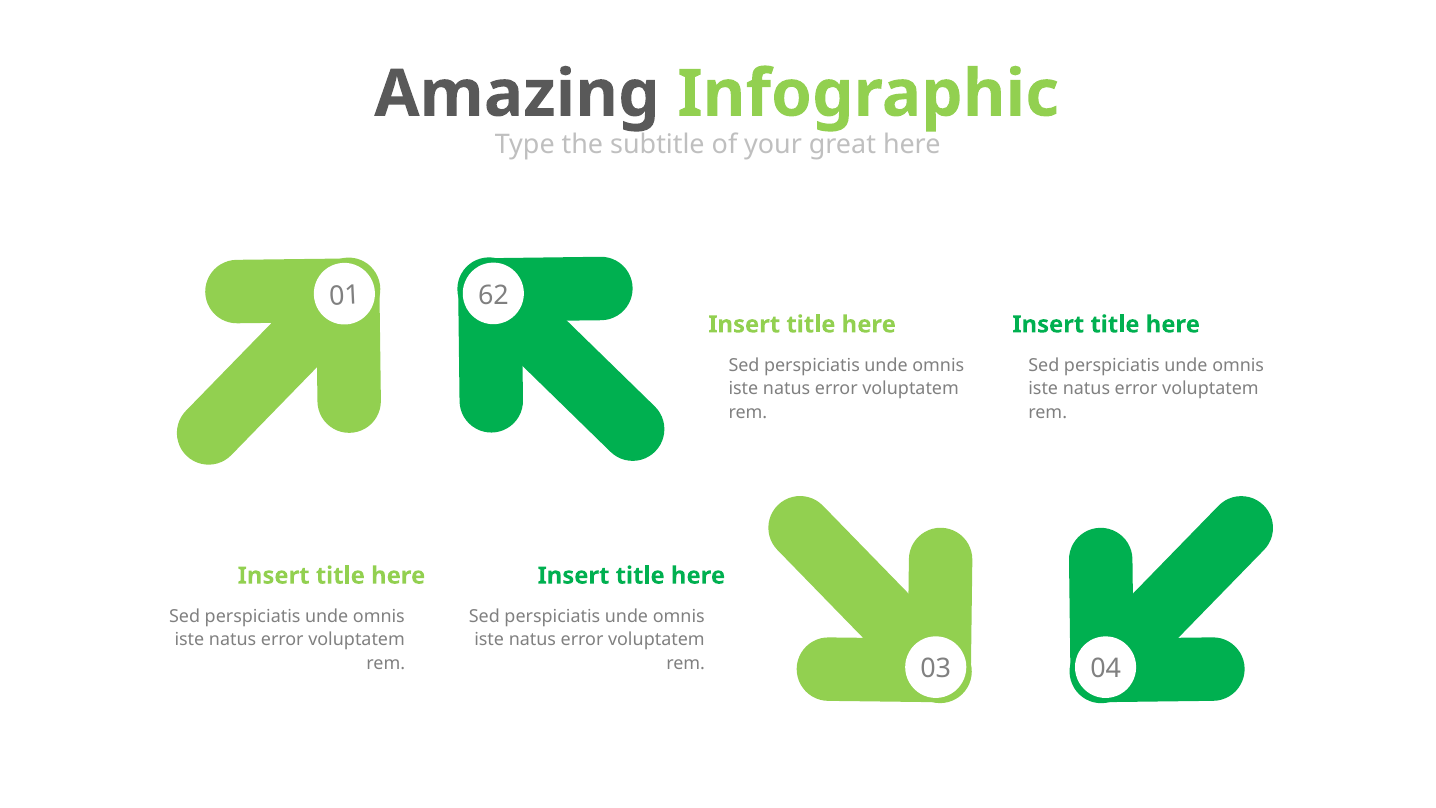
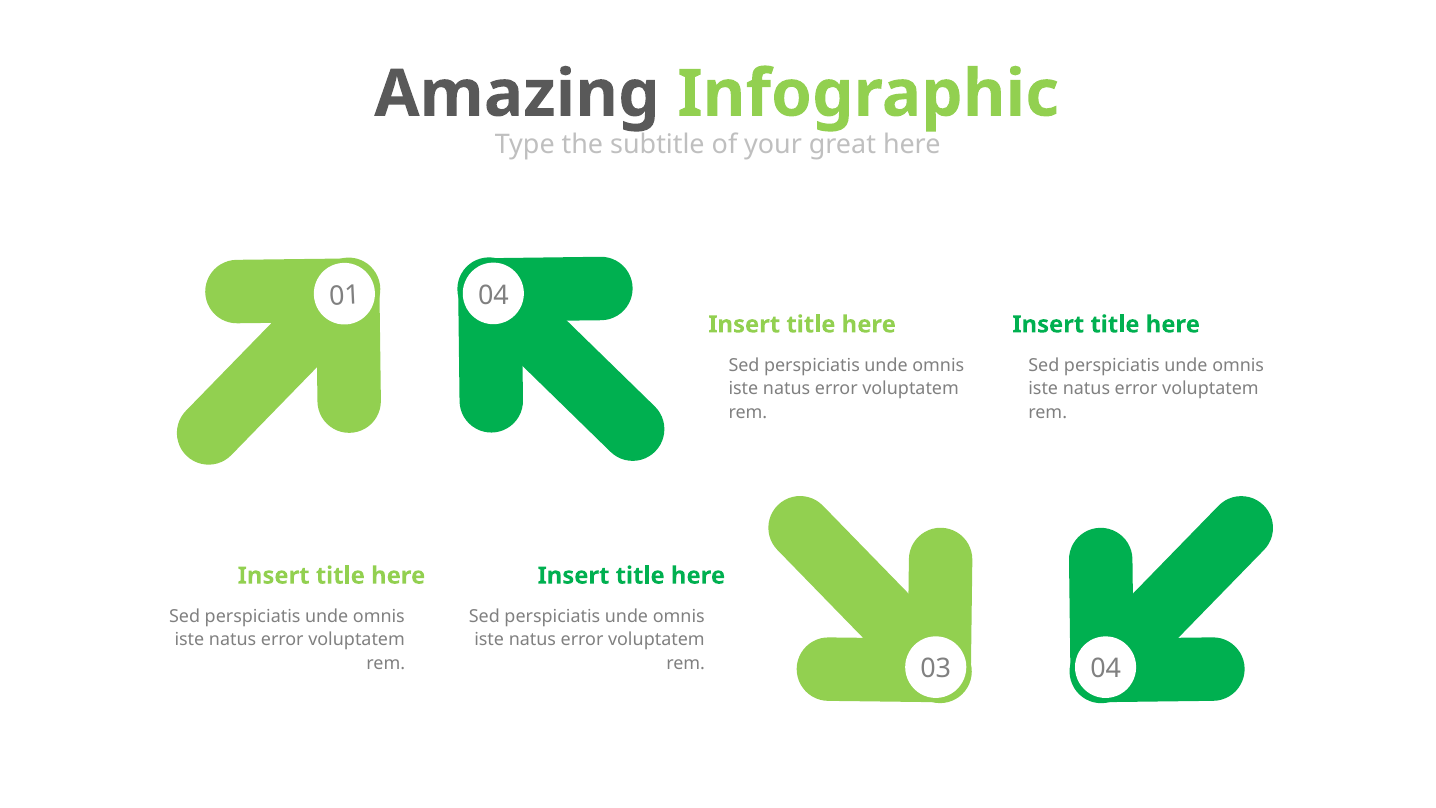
01 62: 62 -> 04 (493, 295)
